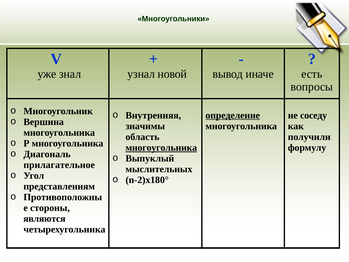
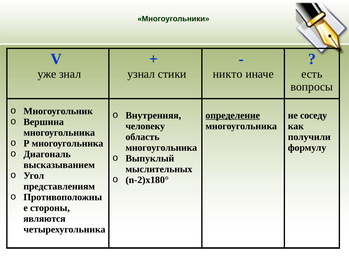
новой: новой -> стики (172, 74)
вывод: вывод -> никто (228, 74)
значимы: значимы -> человеку (145, 126)
многоугольника underline: present -> none (161, 148)
прилагательное: прилагательное -> высказыванием (59, 165)
